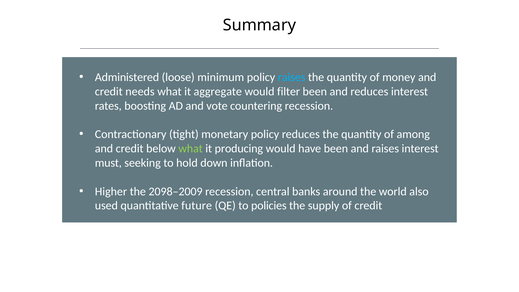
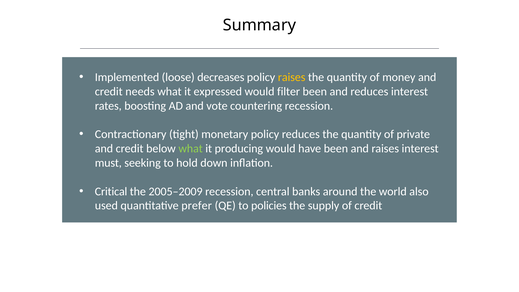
Administered: Administered -> Implemented (127, 77)
minimum: minimum -> decreases (221, 77)
raises colour: light blue -> yellow (292, 77)
aggregate: aggregate -> expressed (218, 92)
among: among -> private (413, 134)
Higher: Higher -> Critical (111, 191)
2098–2009: 2098–2009 -> 2005–2009 (176, 191)
future: future -> prefer (197, 206)
